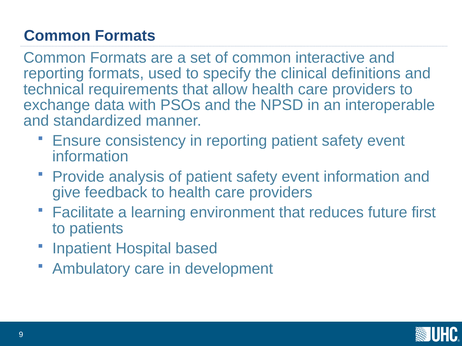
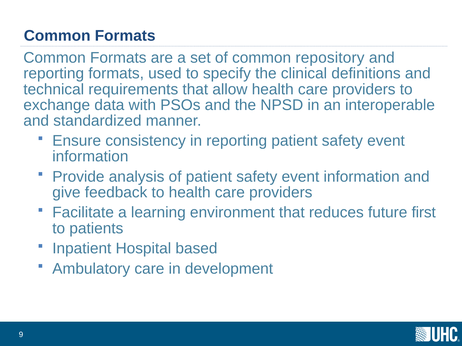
interactive: interactive -> repository (330, 58)
